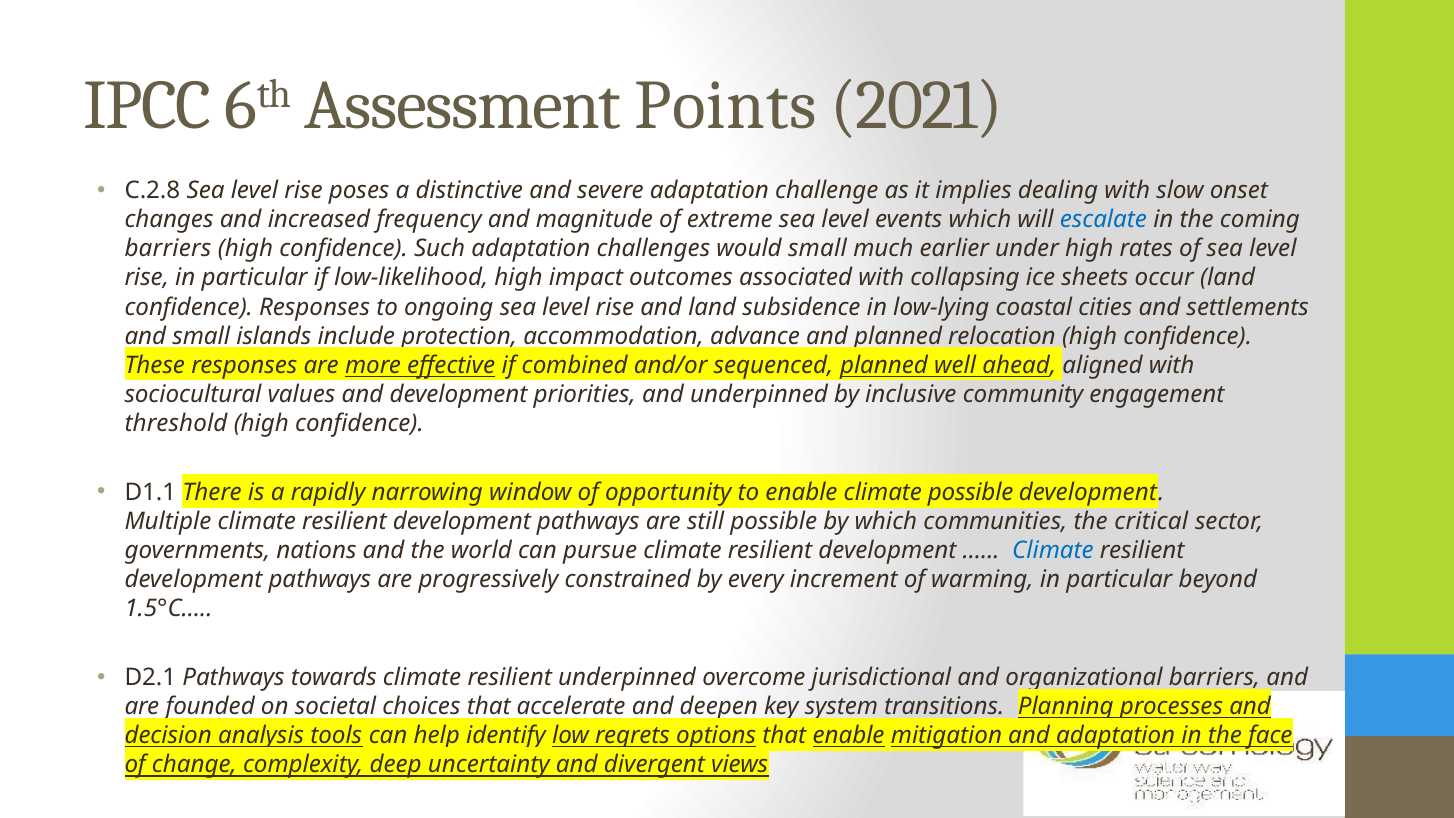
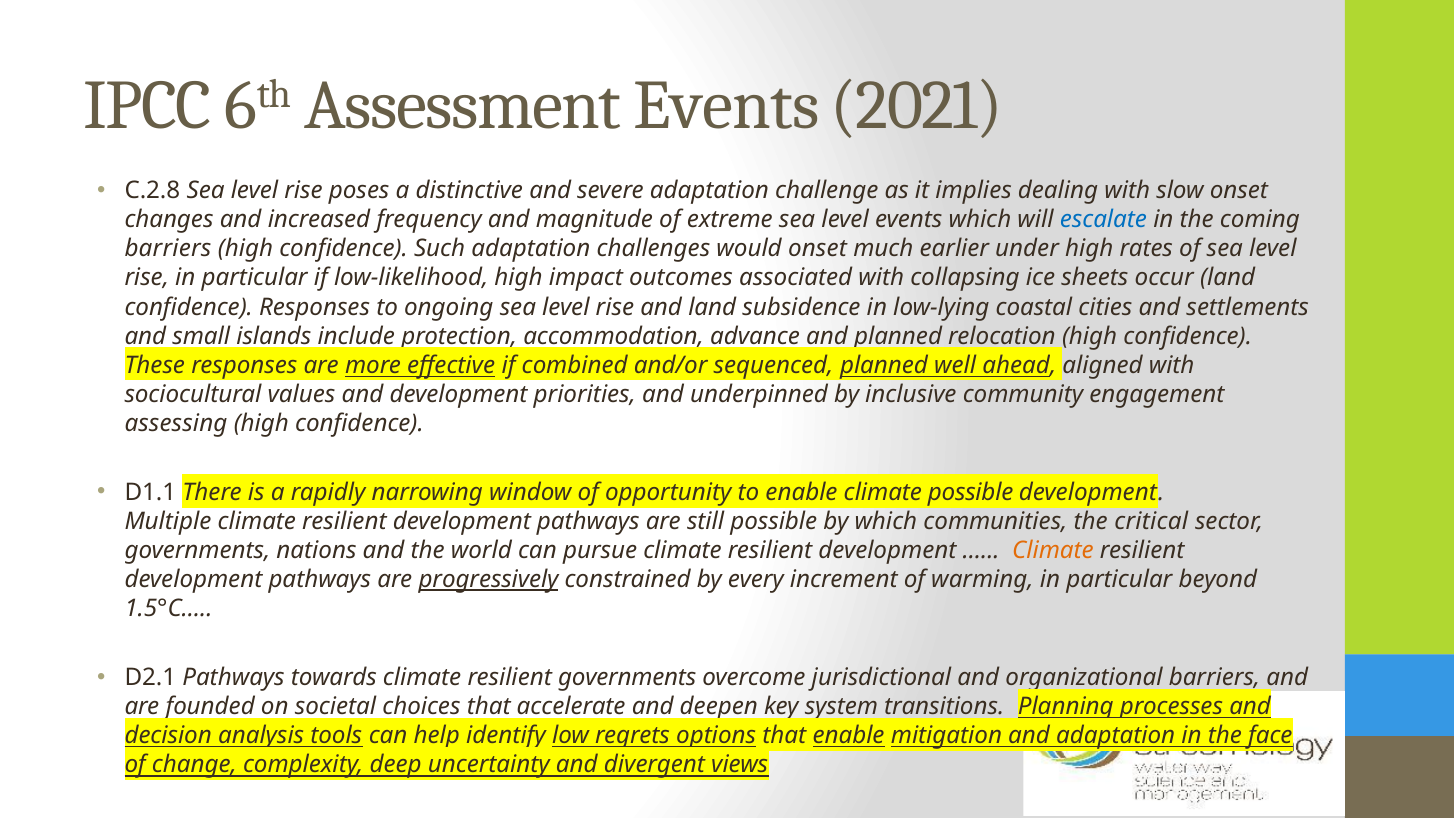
Assessment Points: Points -> Events (726, 106)
would small: small -> onset (817, 249)
threshold: threshold -> assessing (176, 423)
Climate colour: blue -> orange (1053, 550)
progressively underline: none -> present (489, 580)
resilient underpinned: underpinned -> governments (627, 678)
